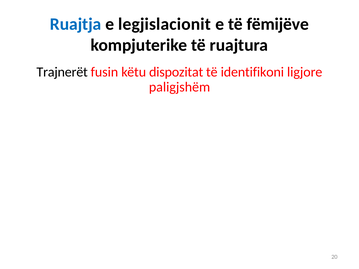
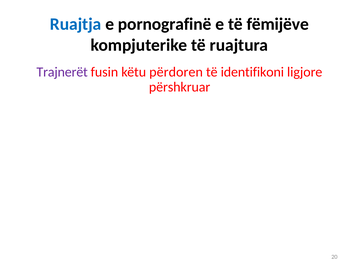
legjislacionit: legjislacionit -> pornografinë (165, 24)
Trajnerët colour: black -> purple (62, 72)
dispozitat: dispozitat -> përdoren (176, 72)
paligjshëm: paligjshëm -> përshkruar (180, 87)
